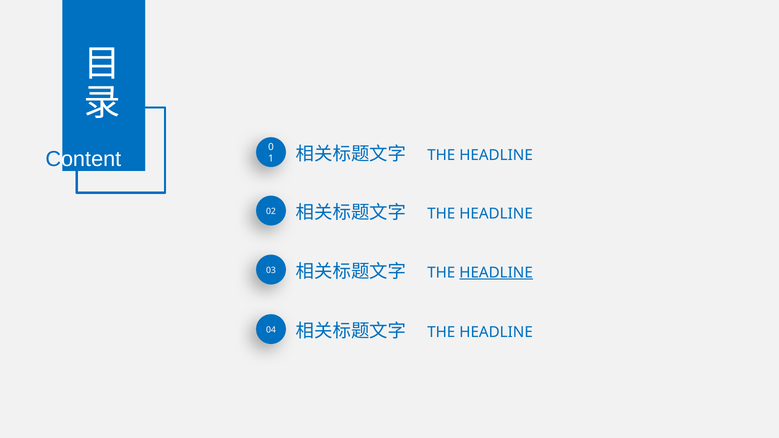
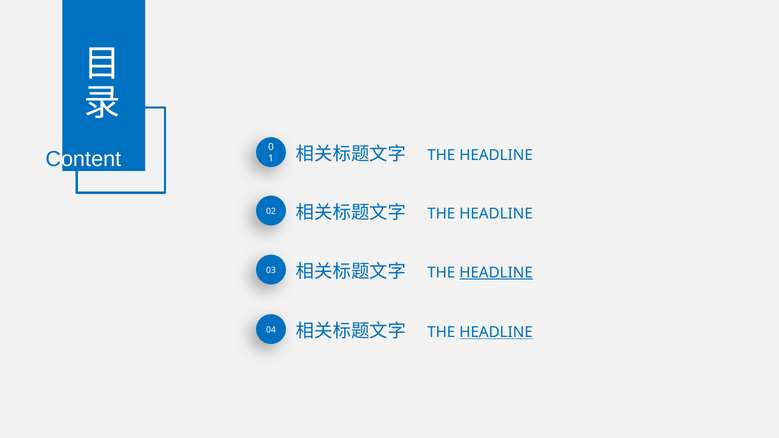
HEADLINE underline: none -> present (496, 332)
